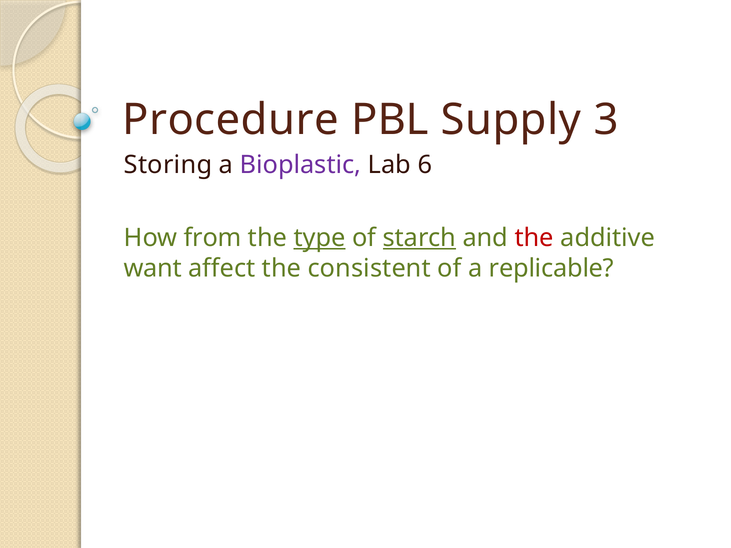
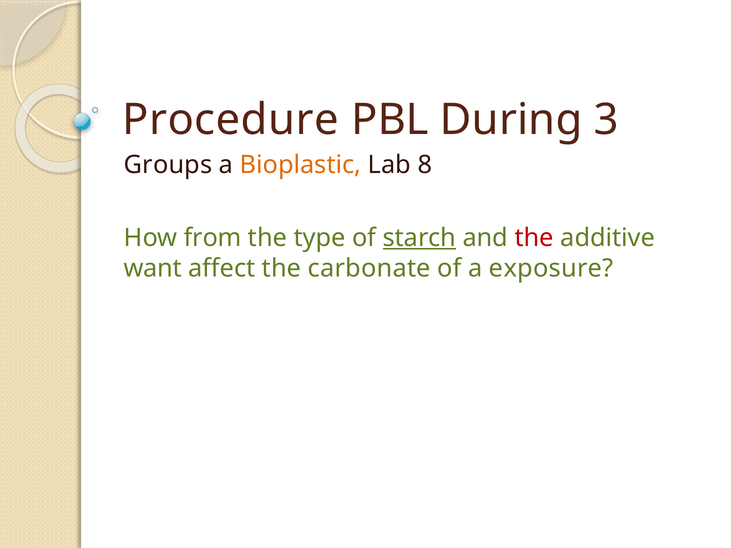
Supply: Supply -> During (511, 120)
Storing: Storing -> Groups (168, 165)
Bioplastic colour: purple -> orange (300, 165)
6: 6 -> 8 (425, 165)
type underline: present -> none (320, 238)
consistent: consistent -> carbonate (369, 268)
replicable: replicable -> exposure (551, 268)
